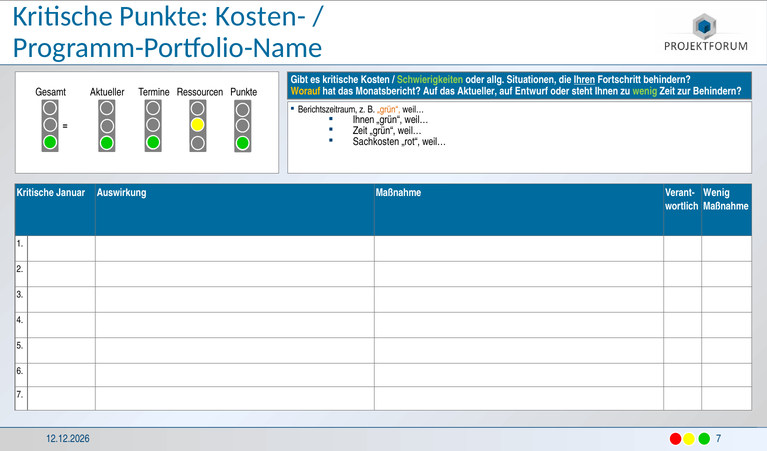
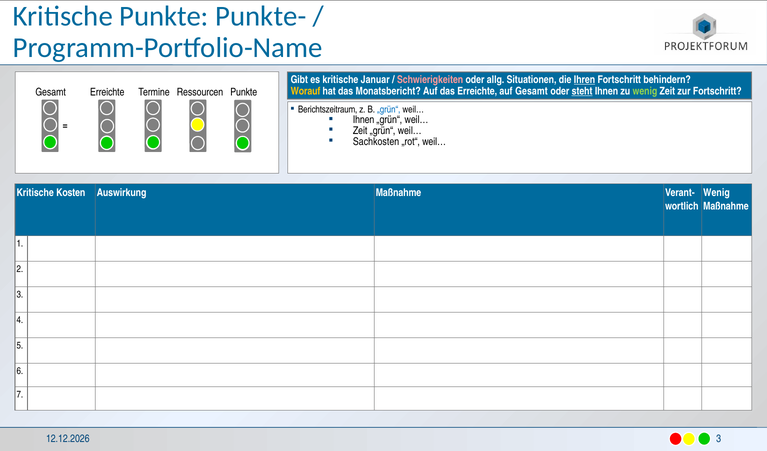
Kosten-: Kosten- -> Punkte- (261, 16)
Kosten: Kosten -> Januar (375, 80)
Schwierigkeiten colour: light green -> pink (430, 80)
das Aktueller: Aktueller -> Erreichte (477, 91)
auf Entwurf: Entwurf -> Gesamt (531, 91)
steht underline: none -> present (582, 91)
zur Behindern: Behindern -> Fortschritt (717, 91)
Gesamt Aktueller: Aktueller -> Erreichte (107, 92)
„grün“ colour: orange -> blue (389, 110)
Januar: Januar -> Kosten (71, 192)
7: 7 -> 3 (719, 438)
